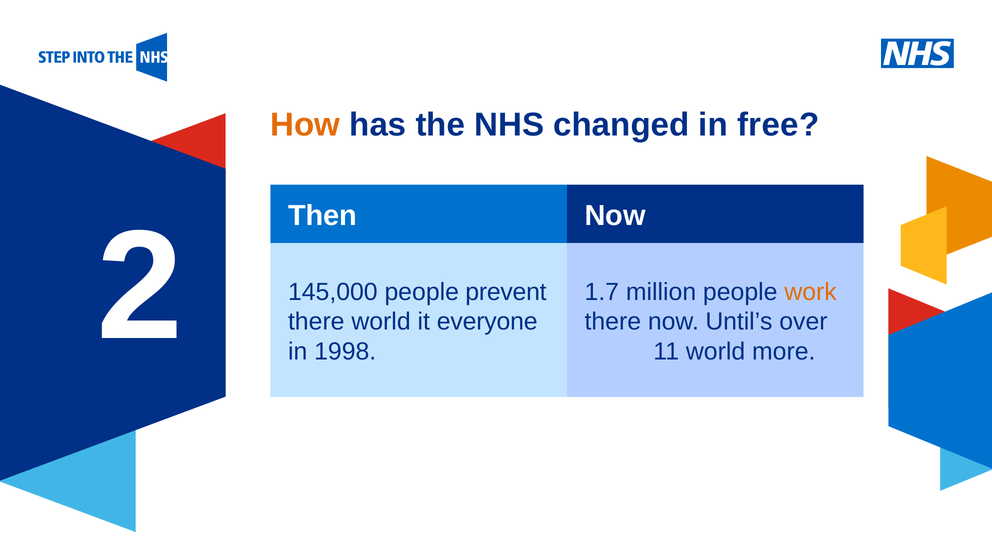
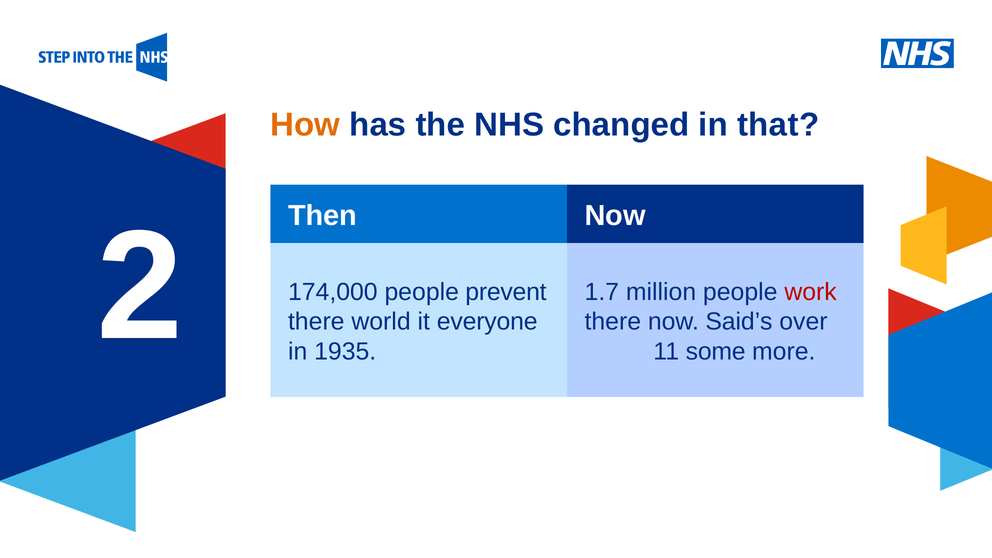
free: free -> that (778, 125)
145,000: 145,000 -> 174,000 (333, 292)
work colour: orange -> red (811, 292)
Until’s: Until’s -> Said’s (739, 322)
1998: 1998 -> 1935 (345, 352)
11 world: world -> some (716, 352)
